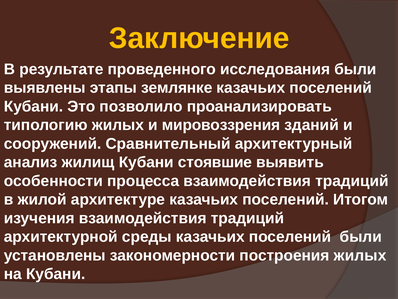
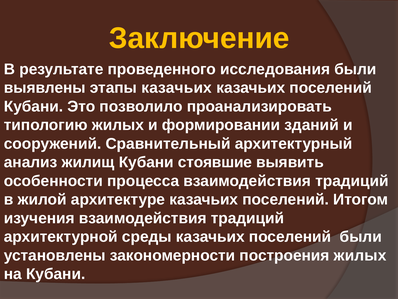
этапы землянке: землянке -> казачьих (177, 88)
мировоззрения: мировоззрения -> формировании (221, 125)
